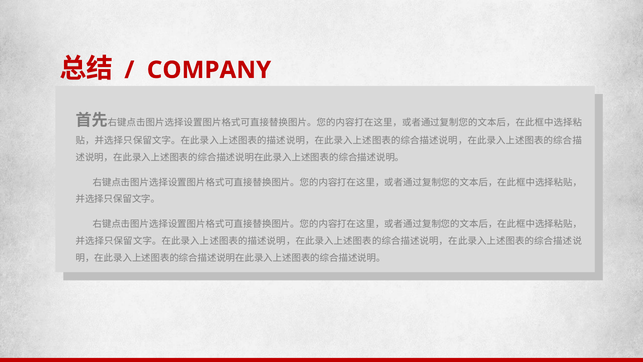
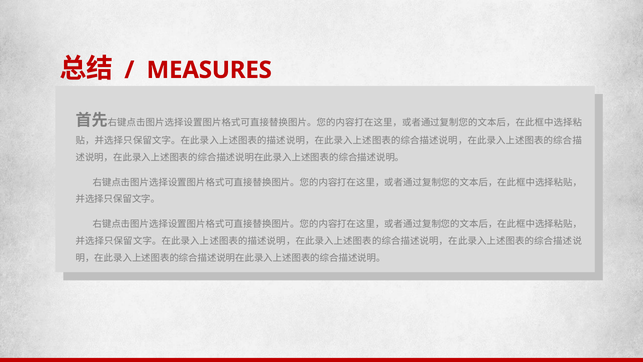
COMPANY: COMPANY -> MEASURES (209, 70)
